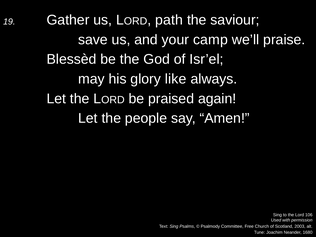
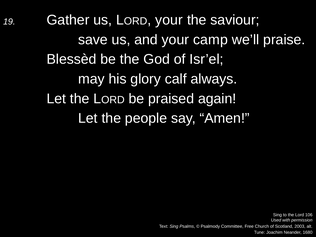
path: path -> your (169, 20)
like: like -> calf (176, 79)
